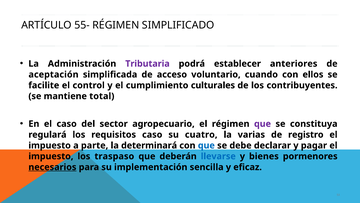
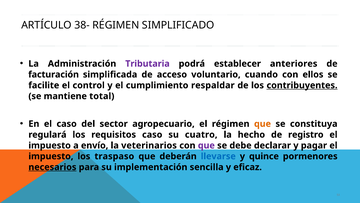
55-: 55- -> 38- (82, 25)
aceptación: aceptación -> facturación (54, 74)
culturales: culturales -> respaldar (213, 85)
contribuyentes underline: none -> present (302, 85)
que colour: purple -> orange (263, 124)
varias: varias -> hecho (251, 134)
parte: parte -> envío (95, 145)
determinará: determinará -> veterinarios (149, 145)
que colour: blue -> purple (206, 145)
bienes: bienes -> quince (264, 156)
